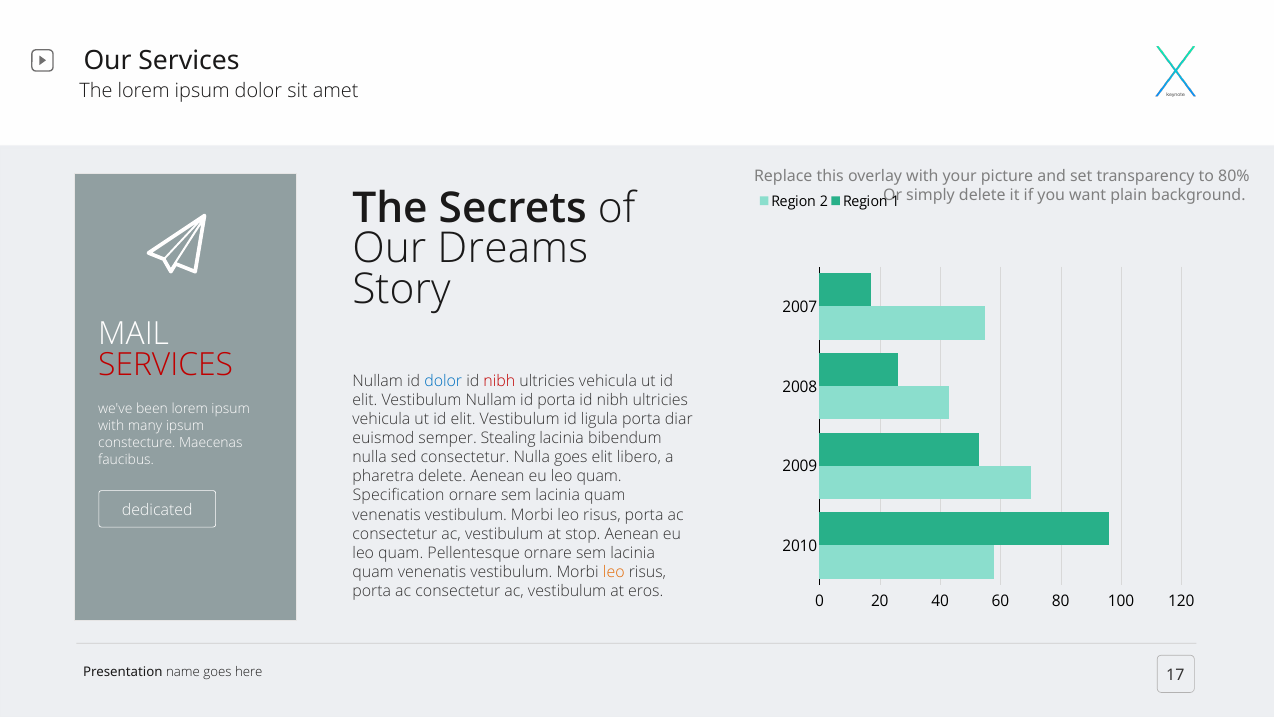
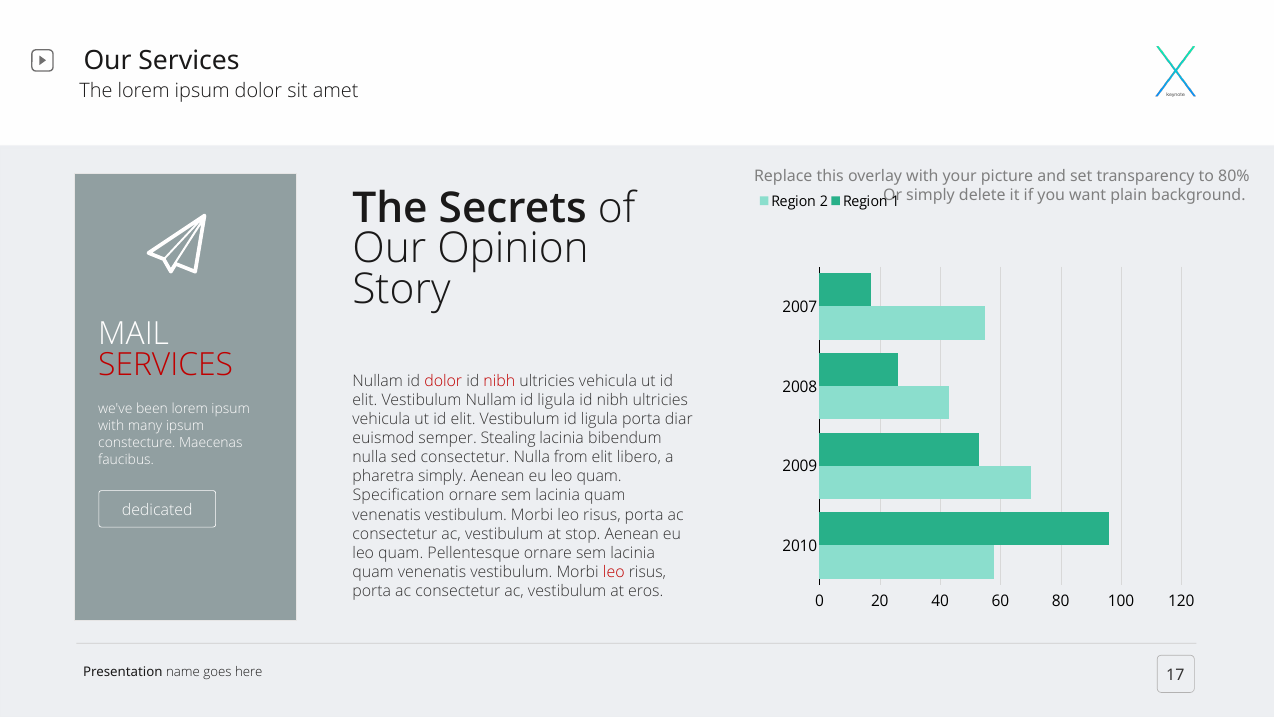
Dreams: Dreams -> Opinion (513, 249)
dolor colour: blue -> red (443, 381)
Nullam id porta: porta -> ligula (556, 400)
Nulla goes: goes -> from (571, 457)
pharetra delete: delete -> simply (442, 476)
leo colour: orange -> red (614, 572)
